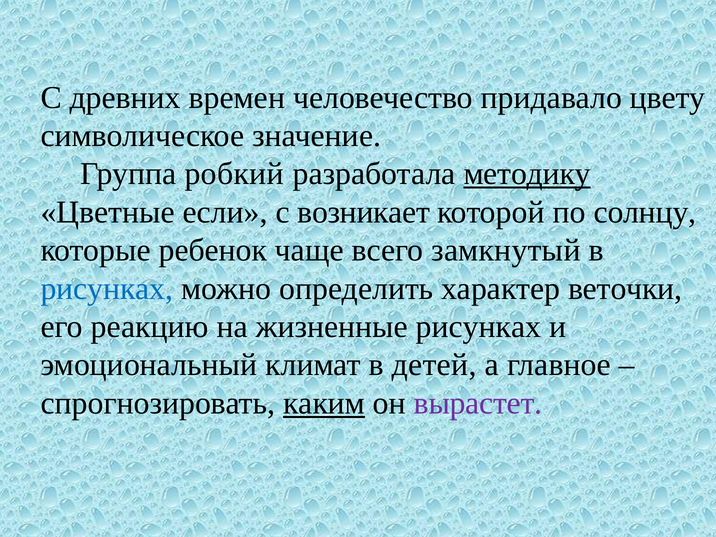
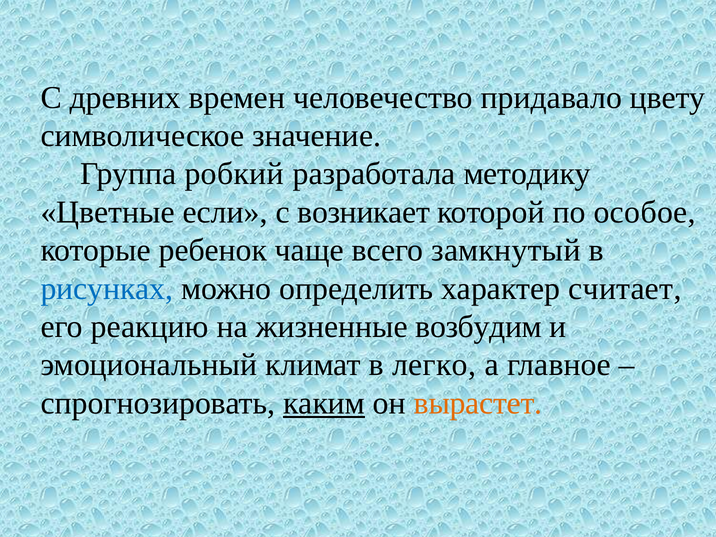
методику underline: present -> none (527, 174)
солнцу: солнцу -> особое (645, 212)
веточки: веточки -> считает (625, 289)
жизненные рисунках: рисунках -> возбудим (479, 327)
детей: детей -> легко (434, 365)
вырастет colour: purple -> orange (478, 403)
